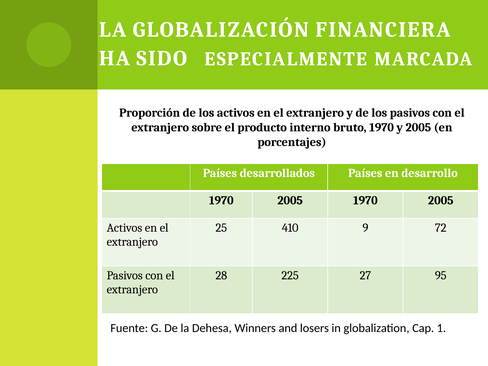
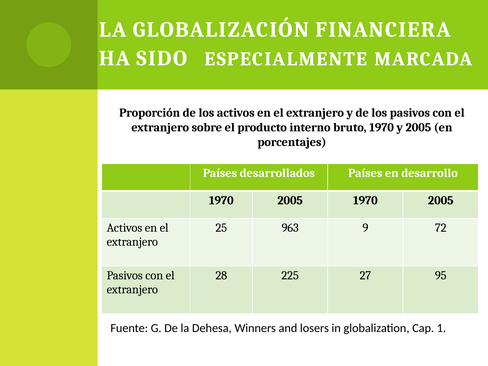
410: 410 -> 963 (290, 228)
